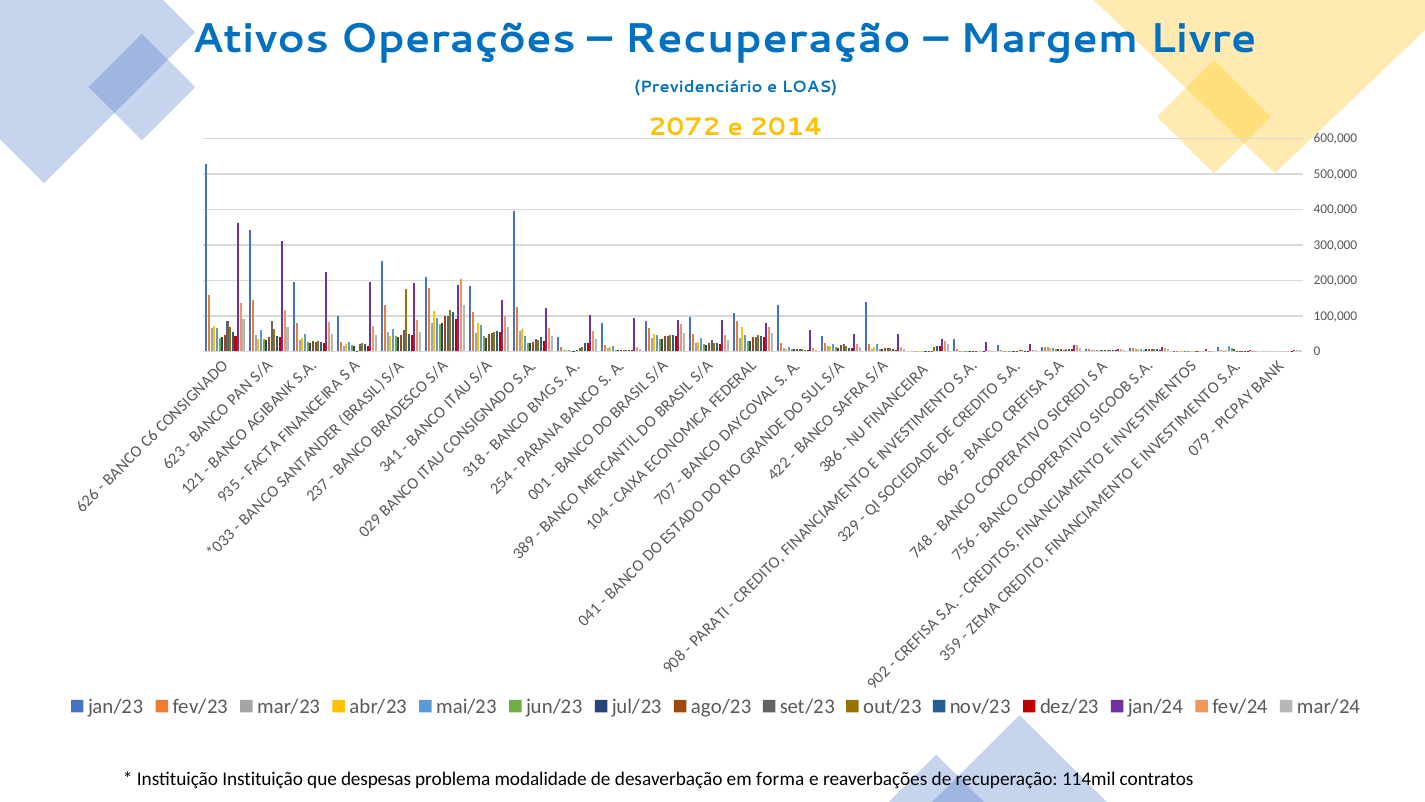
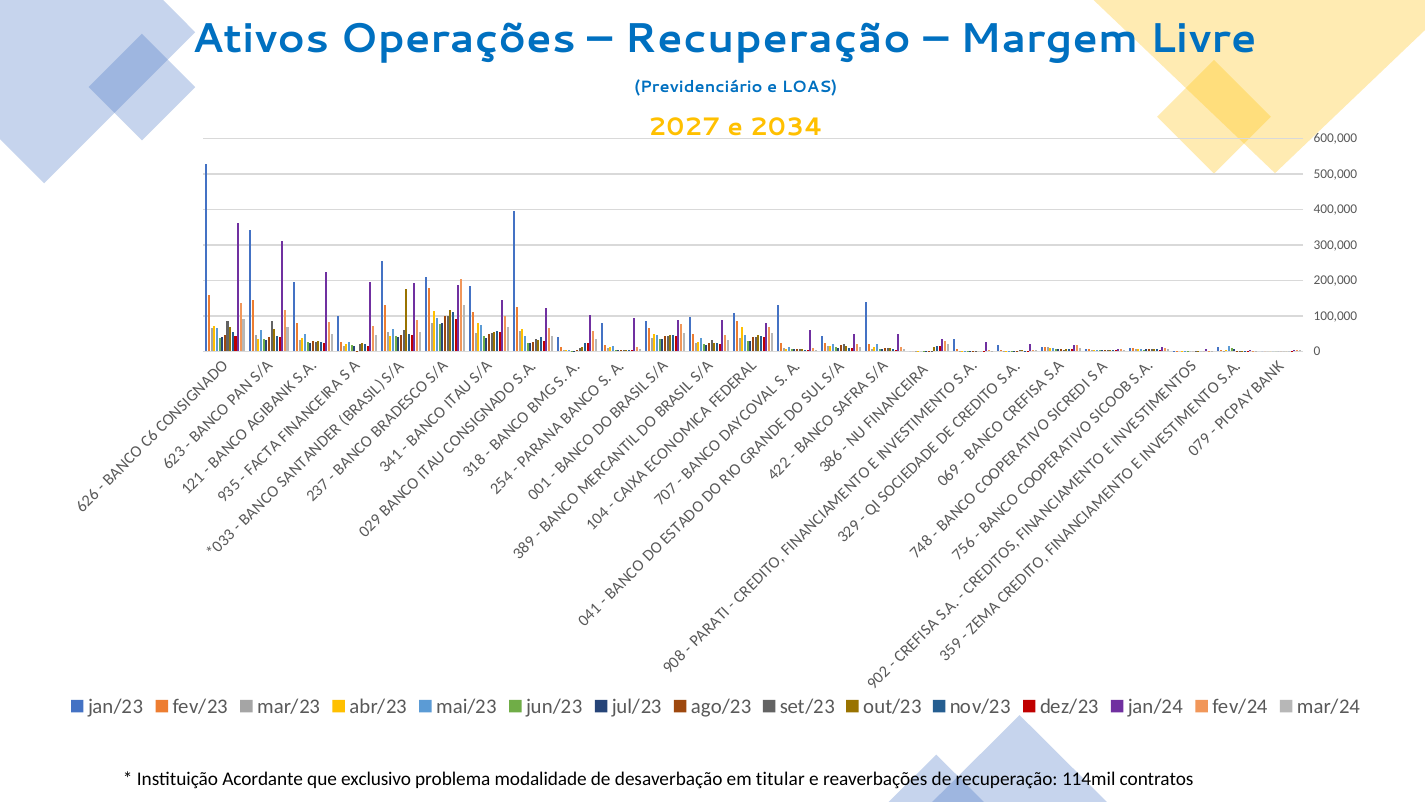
2072: 2072 -> 2027 (684, 128)
2014: 2014 -> 2034 (786, 128)
Instituição Instituição: Instituição -> Acordante (263, 779)
despesas: despesas -> exclusivo (376, 779)
forma: forma -> titular (780, 779)
